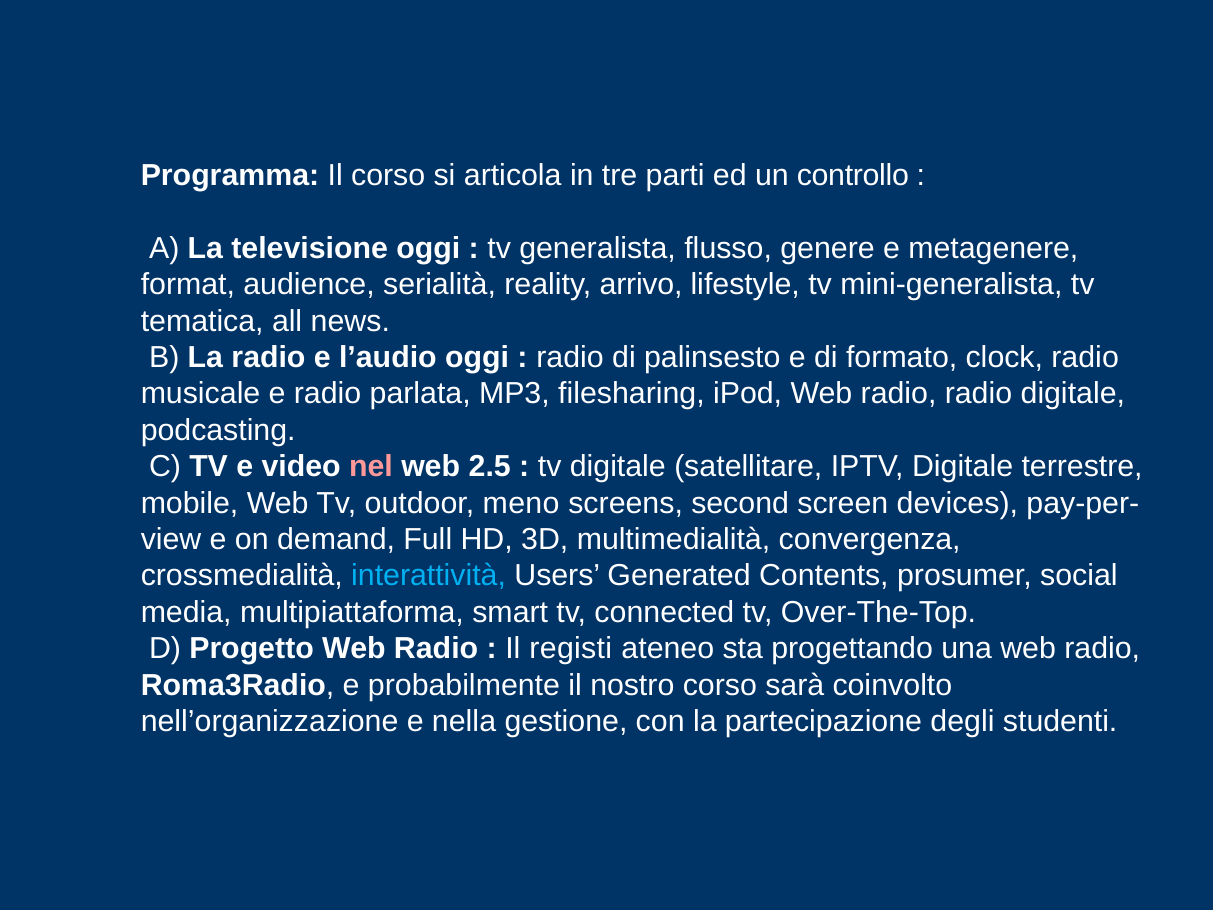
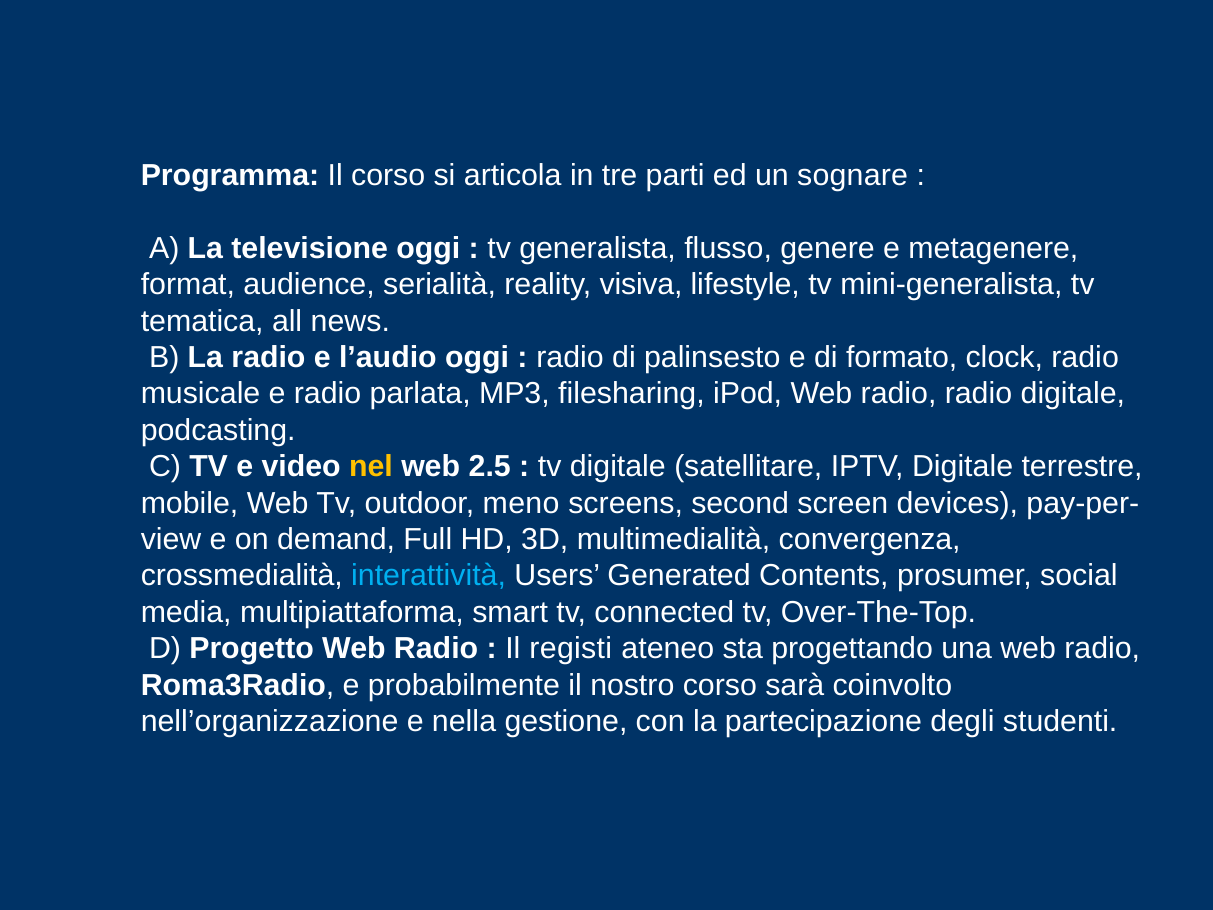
controllo: controllo -> sognare (853, 175)
arrivo: arrivo -> visiva (641, 285)
nel colour: pink -> yellow (371, 467)
